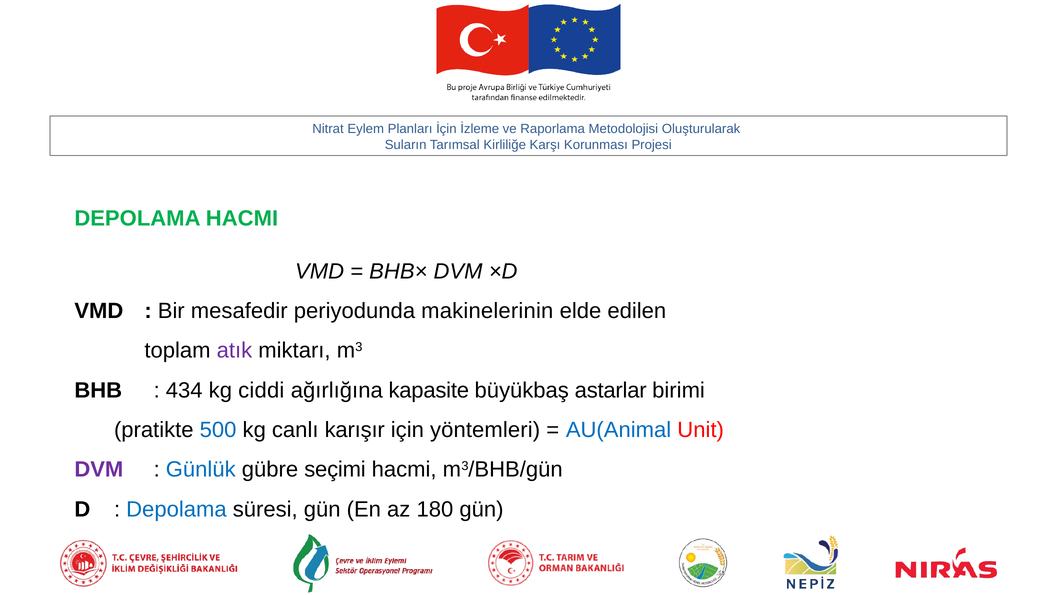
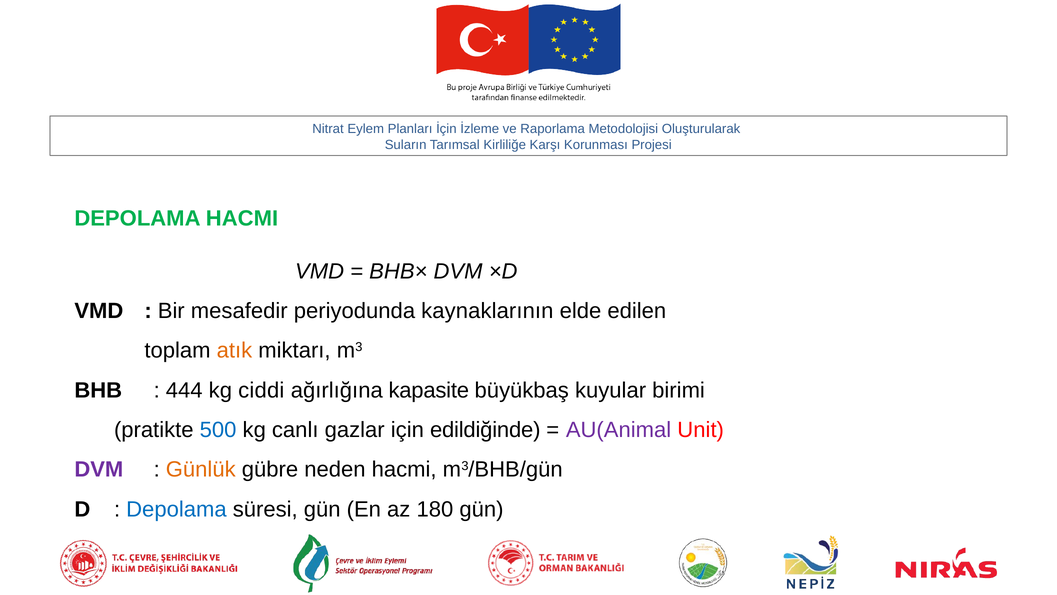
makinelerinin: makinelerinin -> kaynaklarının (487, 311)
atık colour: purple -> orange (234, 350)
434: 434 -> 444 (184, 390)
astarlar: astarlar -> kuyular (611, 390)
karışır: karışır -> gazlar (355, 430)
yöntemleri: yöntemleri -> edildiğinde (485, 430)
AU(Animal colour: blue -> purple (619, 430)
Günlük colour: blue -> orange (201, 469)
seçimi: seçimi -> neden (335, 469)
